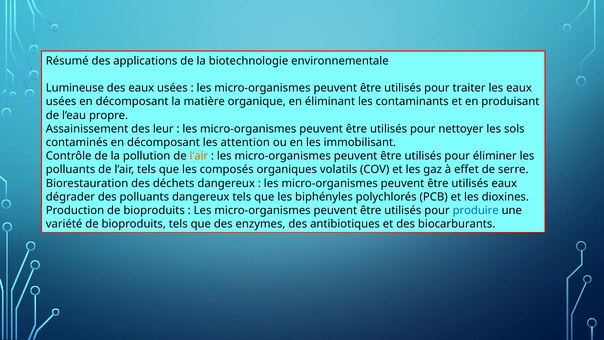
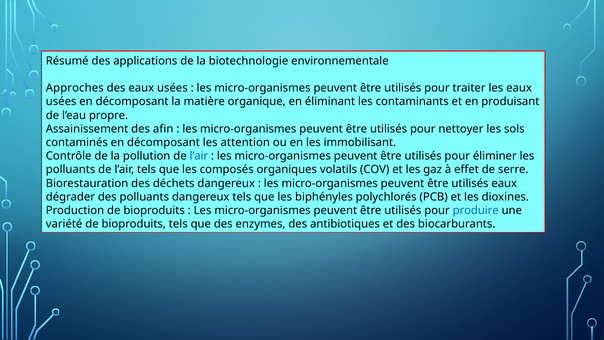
Lumineuse: Lumineuse -> Approches (75, 88)
leur: leur -> afin (163, 129)
l’air colour: orange -> blue (199, 156)
